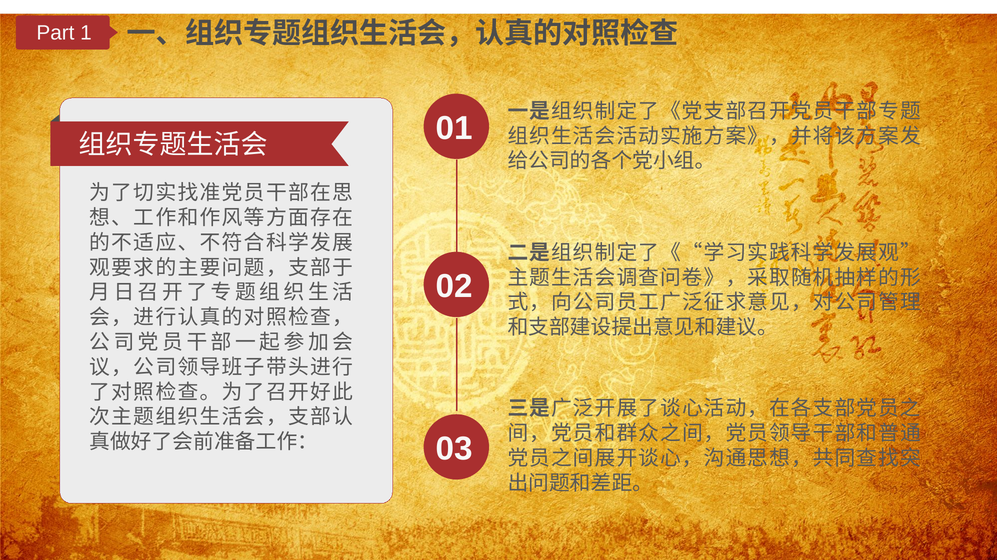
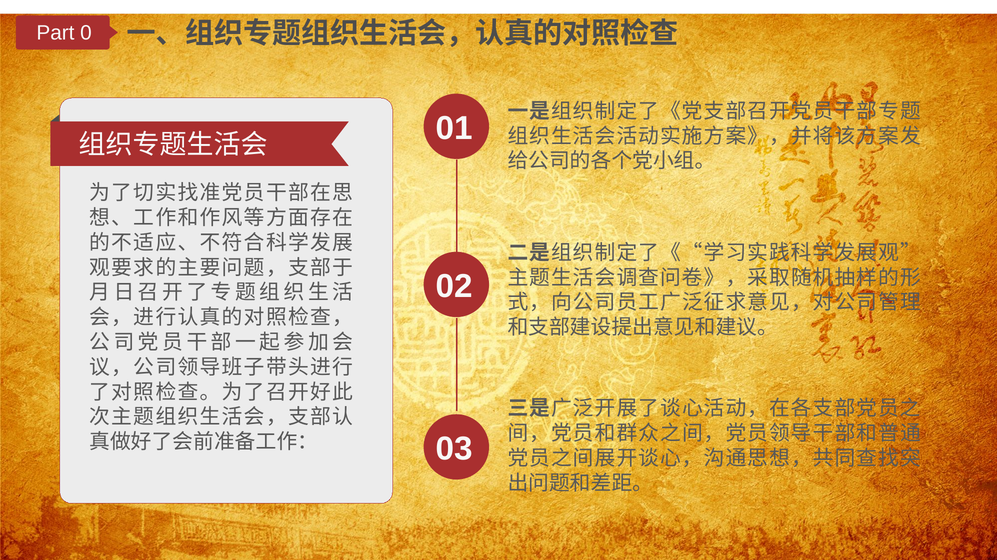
1: 1 -> 0 (86, 33)
